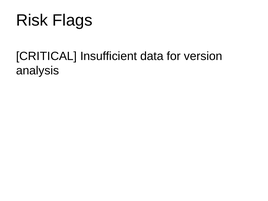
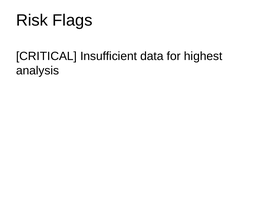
version: version -> highest (203, 56)
